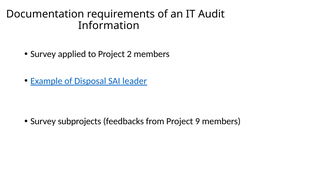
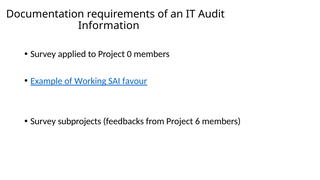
2: 2 -> 0 (129, 54)
Disposal: Disposal -> Working (90, 81)
leader: leader -> favour (135, 81)
9: 9 -> 6 (198, 121)
